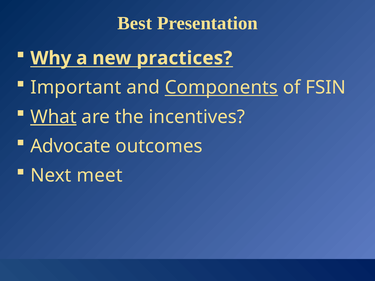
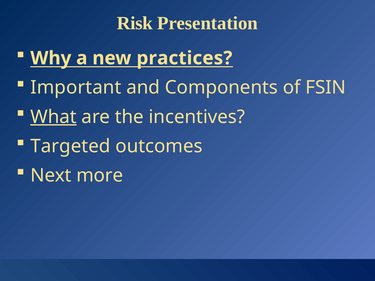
Best: Best -> Risk (135, 23)
Components underline: present -> none (221, 88)
Advocate: Advocate -> Targeted (70, 146)
meet: meet -> more (100, 176)
